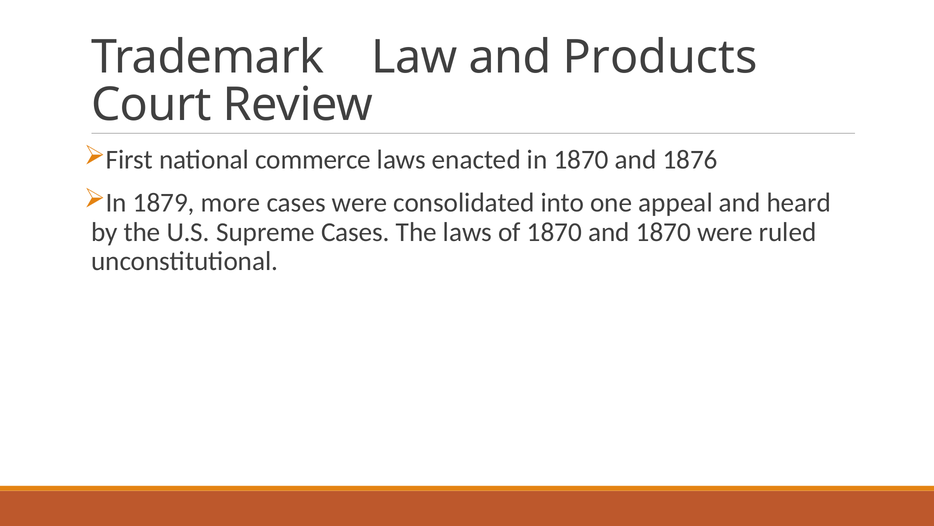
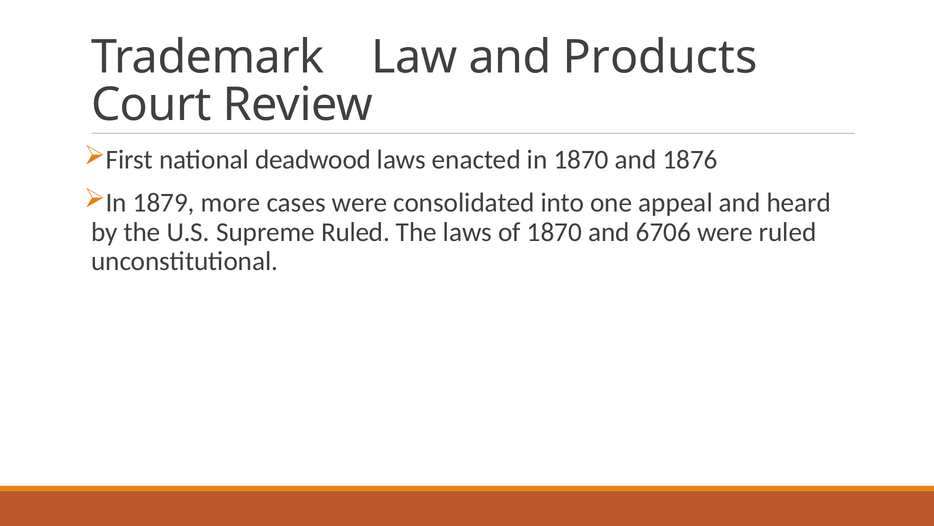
commerce: commerce -> deadwood (313, 159)
Supreme Cases: Cases -> Ruled (355, 232)
and 1870: 1870 -> 6706 (663, 232)
